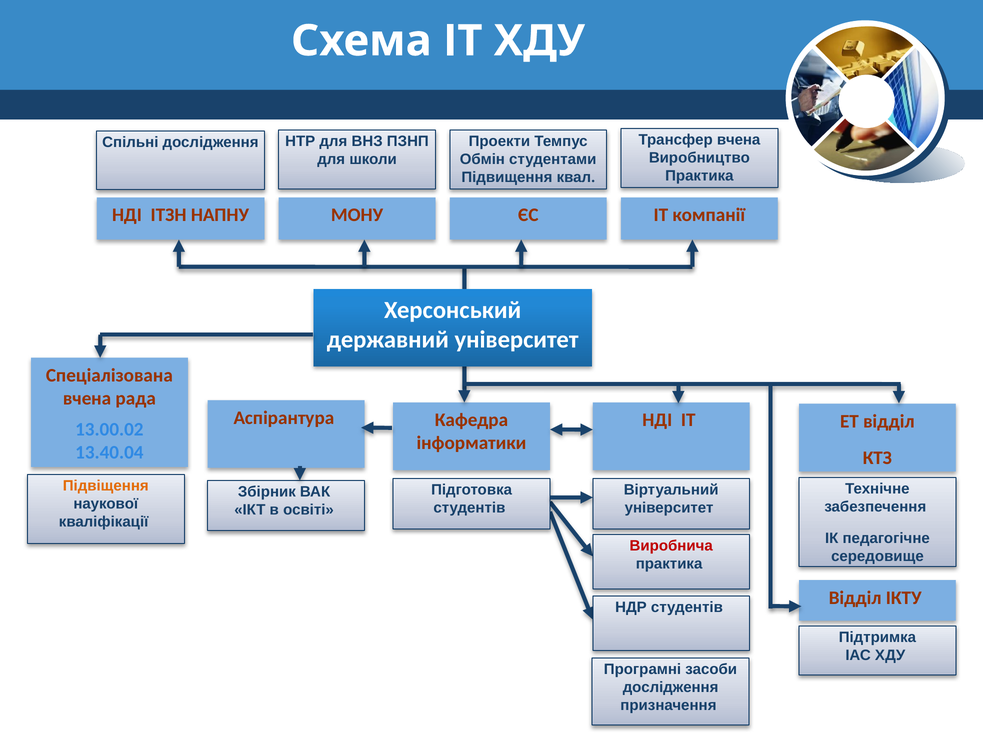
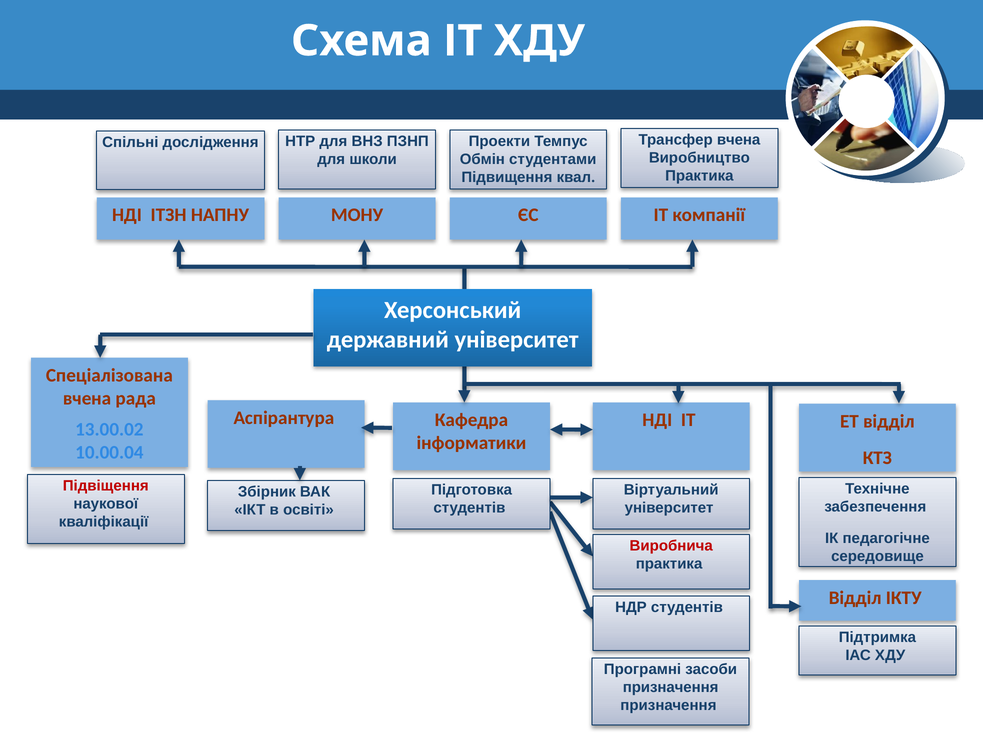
13.40.04: 13.40.04 -> 10.00.04 (109, 452)
Підвіщення colour: orange -> red (106, 486)
дослідження: дослідження -> призначення (671, 687)
